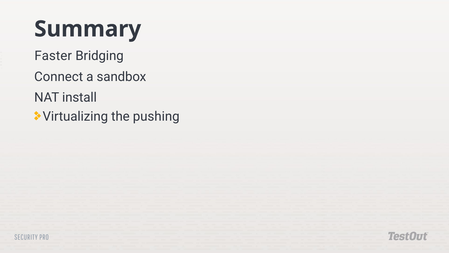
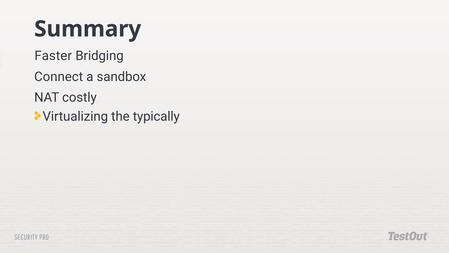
install: install -> costly (79, 97)
pushing: pushing -> typically (156, 116)
